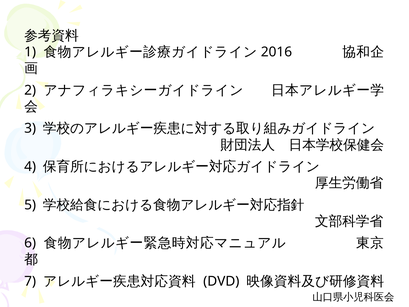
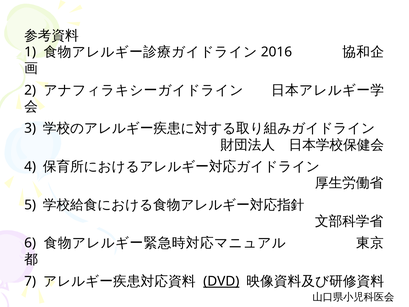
DVD underline: none -> present (221, 281)
